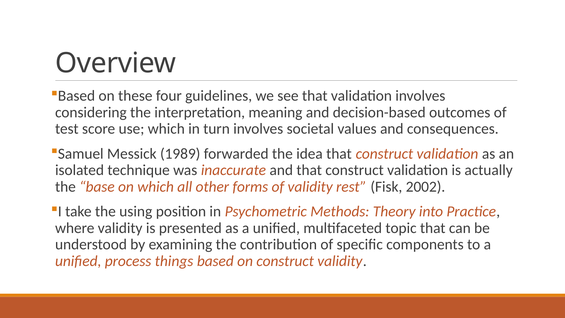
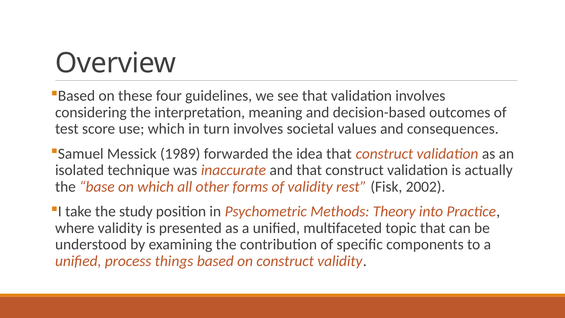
using: using -> study (136, 211)
